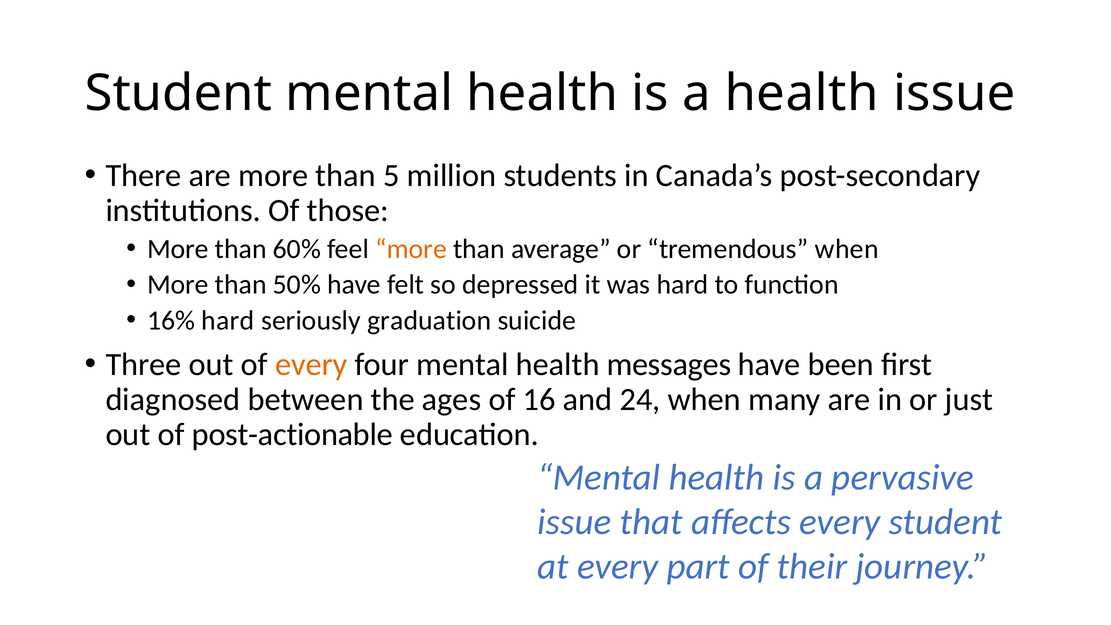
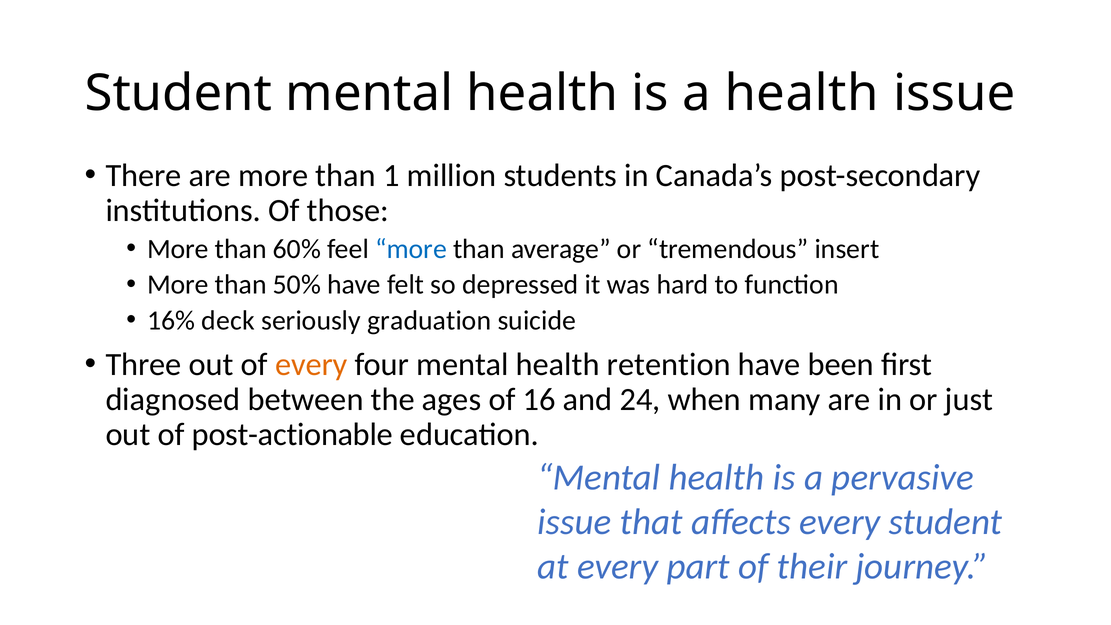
5: 5 -> 1 (391, 176)
more colour: orange -> blue (411, 249)
tremendous when: when -> insert (847, 249)
16% hard: hard -> deck (228, 320)
messages: messages -> retention (669, 364)
